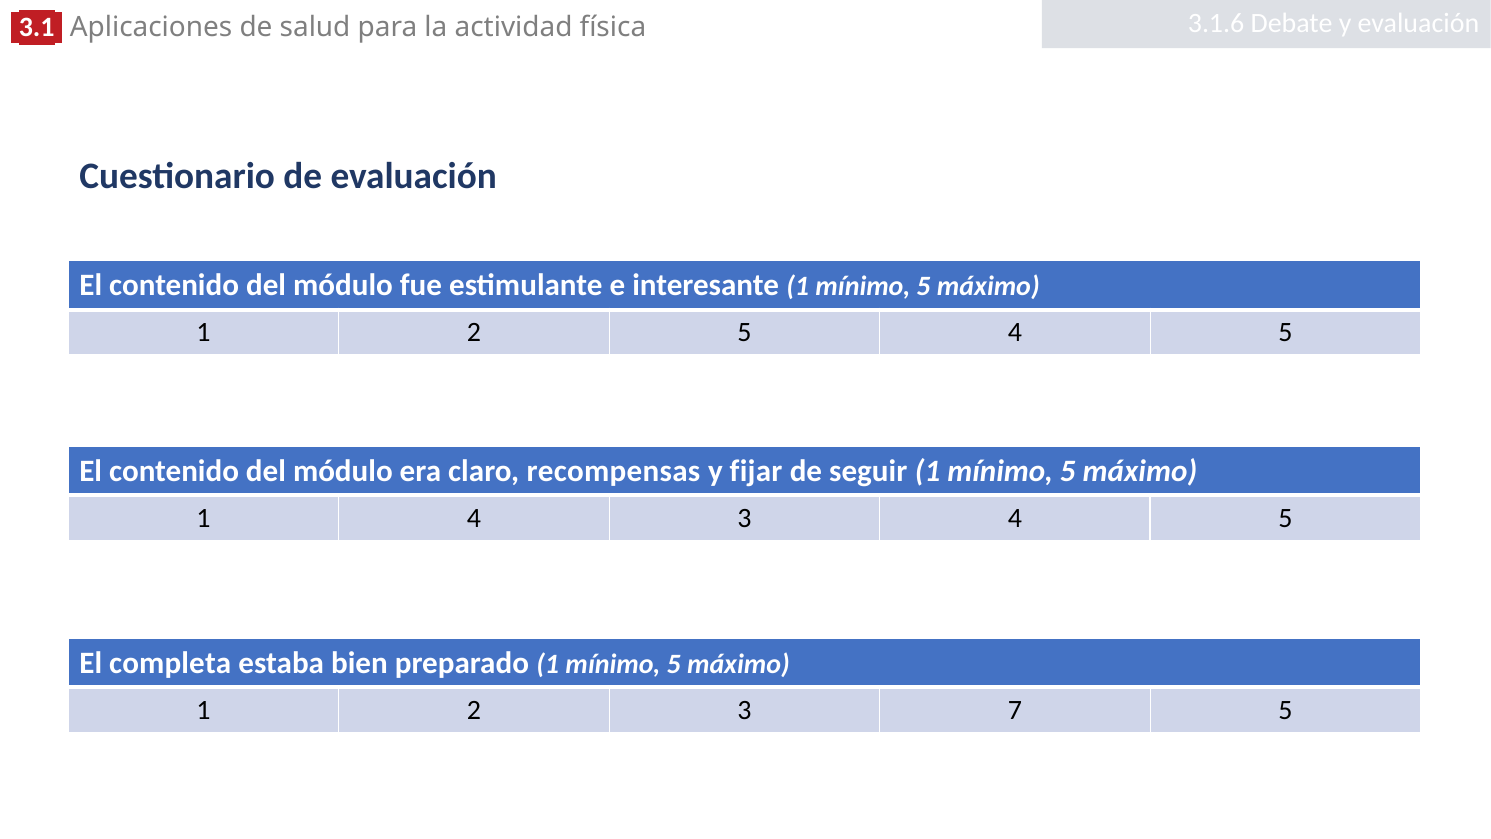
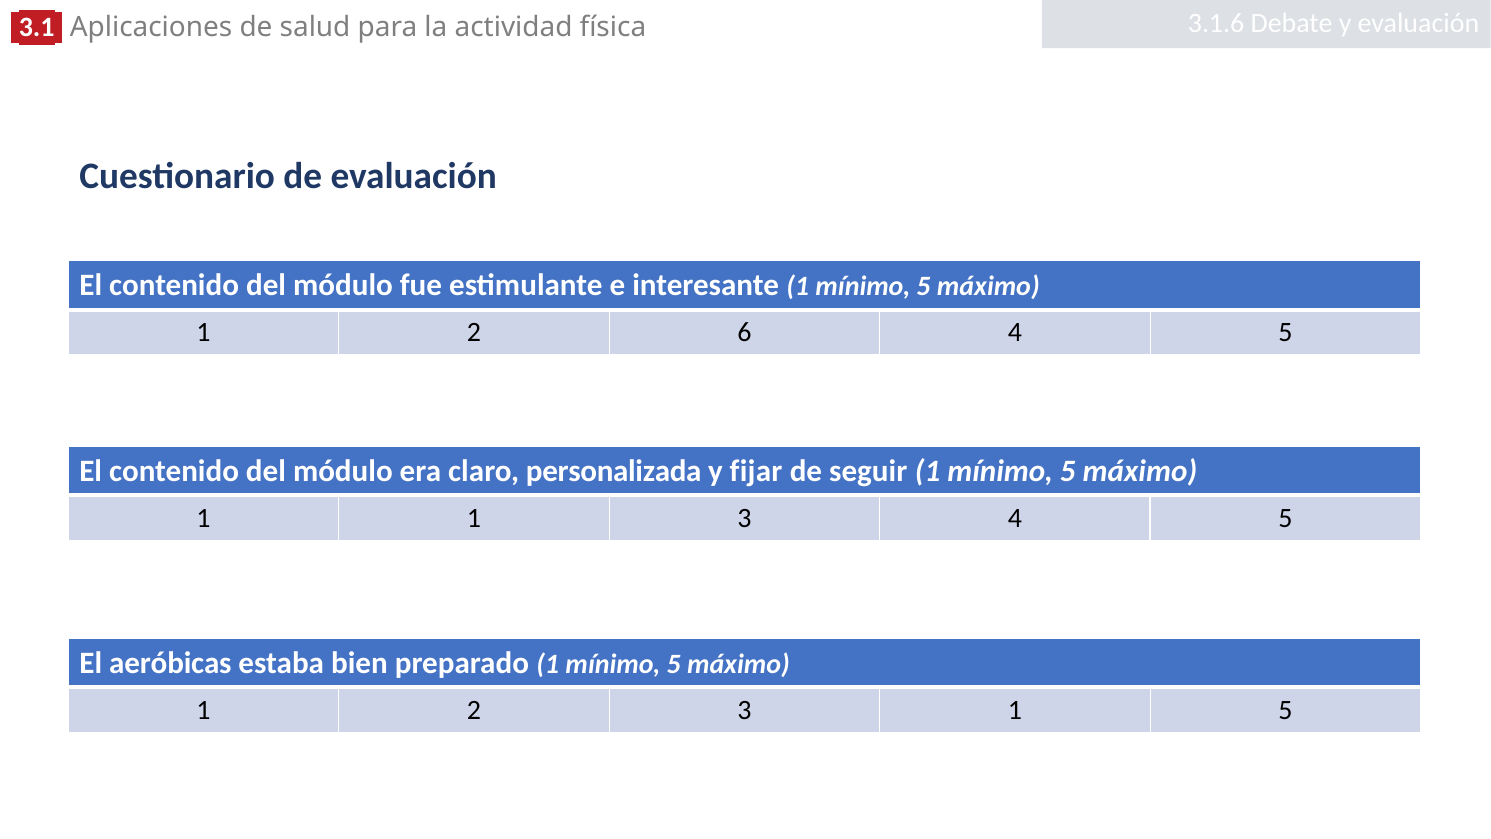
2 5: 5 -> 6 (744, 332)
recompensas: recompensas -> personalizada (614, 471)
1 4: 4 -> 1 (474, 518)
completa: completa -> aeróbicas (170, 663)
3 7: 7 -> 1 (1015, 710)
